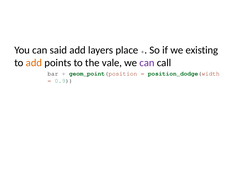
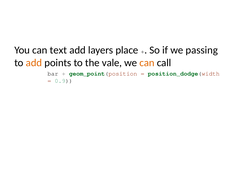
said: said -> text (58, 50)
existing: existing -> passing (202, 50)
can colour: purple -> orange (147, 63)
